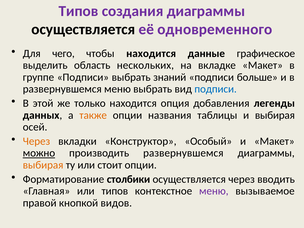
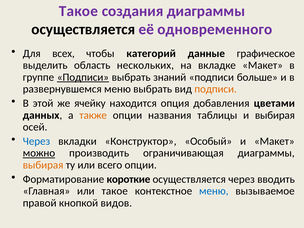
Типов: Типов -> Такое (78, 11)
чего: чего -> всех (63, 53)
чтобы находится: находится -> категорий (151, 53)
Подписи underline: none -> present (83, 77)
подписи colour: blue -> orange (216, 89)
только: только -> ячейку (90, 103)
легенды: легенды -> цветами (274, 103)
Через colour: orange -> blue (36, 141)
производить развернувшемся: развернувшемся -> ограничивающая (183, 153)
стоит: стоит -> всего (110, 165)
столбики: столбики -> короткие (128, 179)
или типов: типов -> такое (115, 191)
меню colour: purple -> blue (214, 191)
